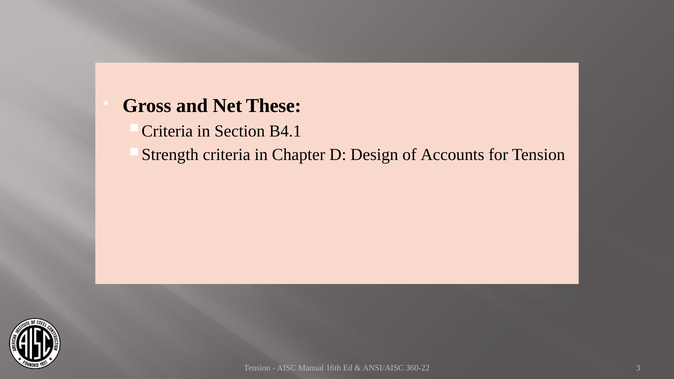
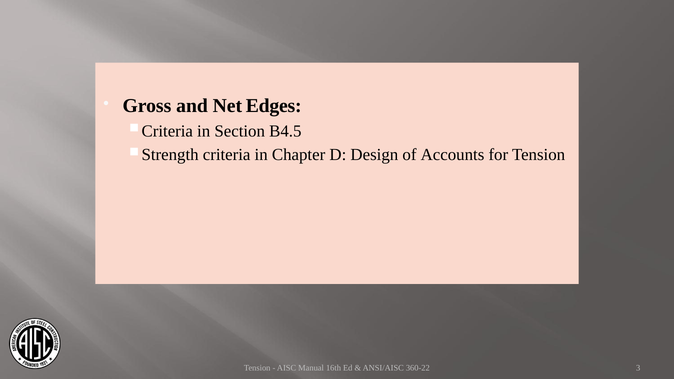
These: These -> Edges (274, 106)
B4.1: B4.1 -> B4.5 (285, 131)
